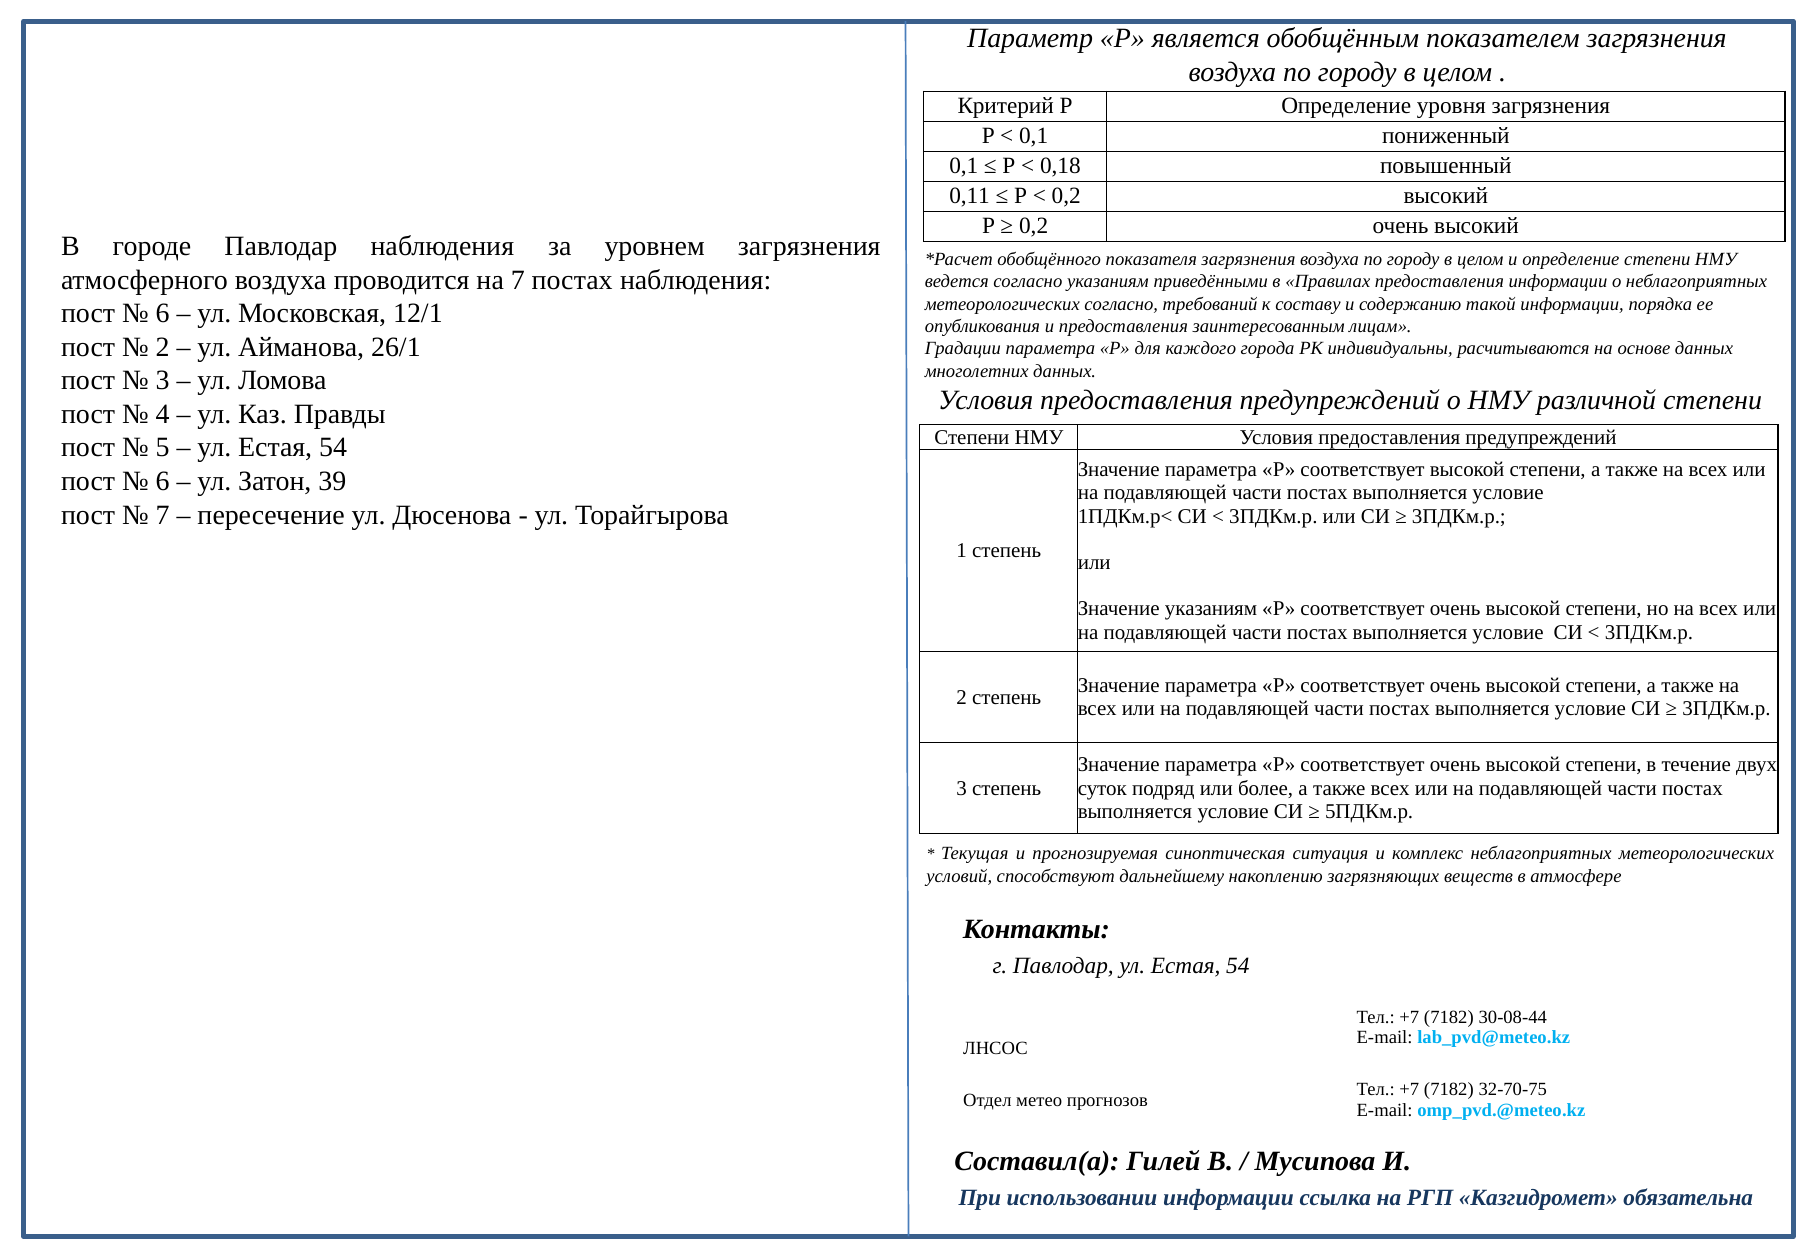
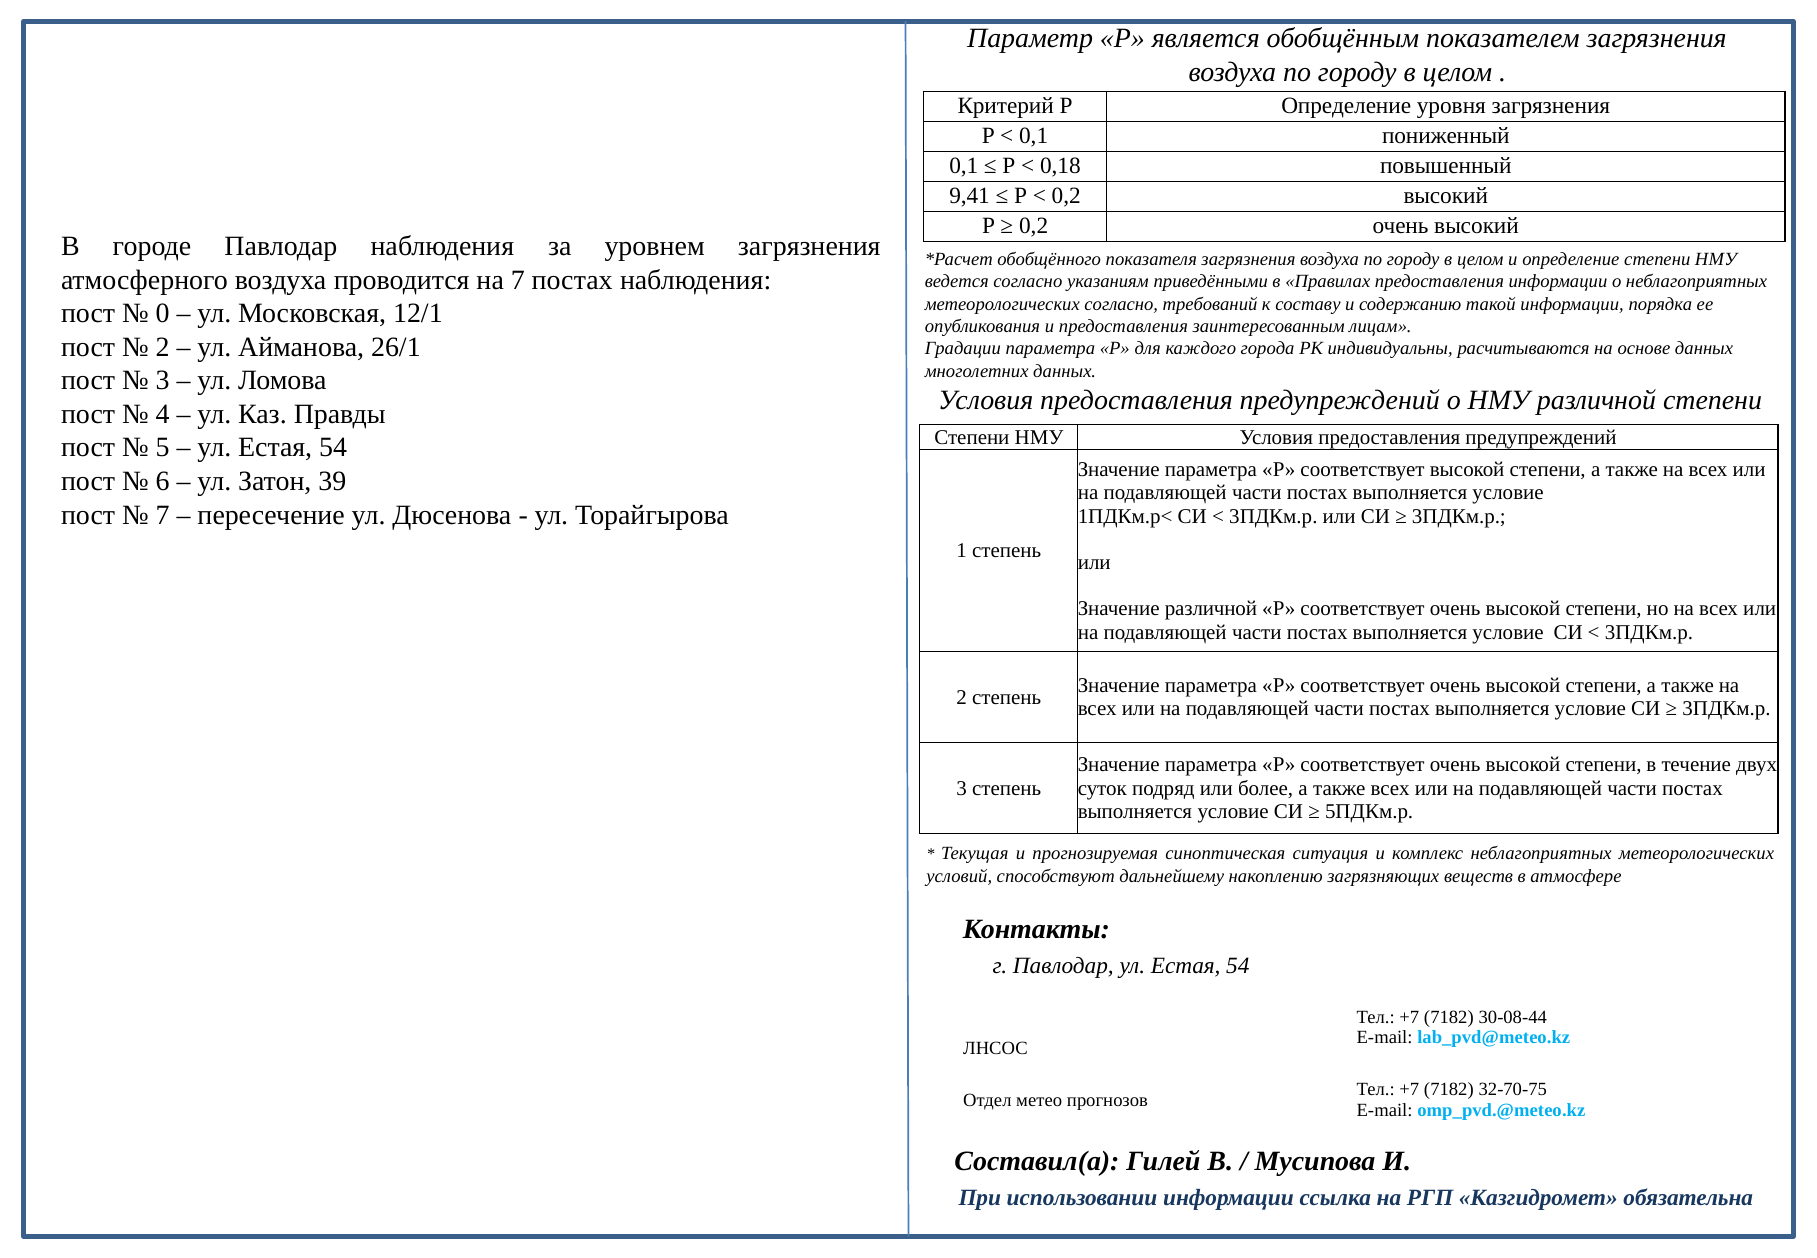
0,11: 0,11 -> 9,41 (970, 196)
6: 6 -> 0 (163, 313)
Значение указаниям: указаниям -> различной (1211, 609)
